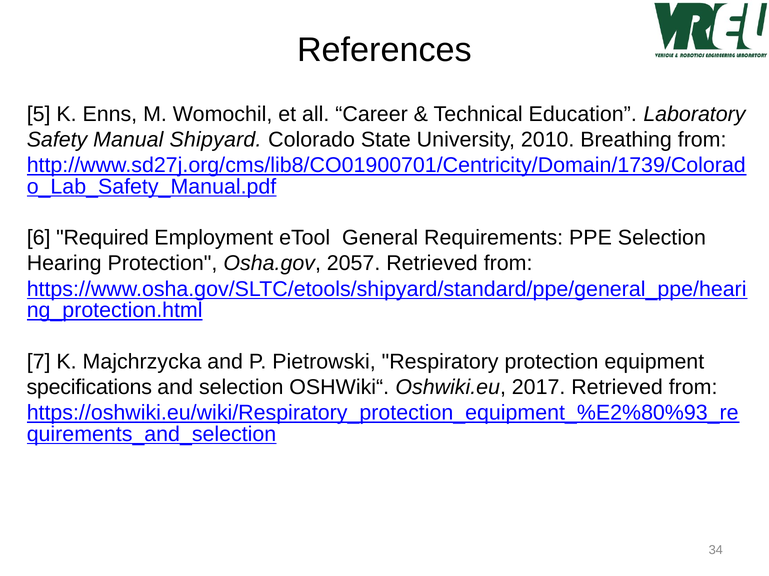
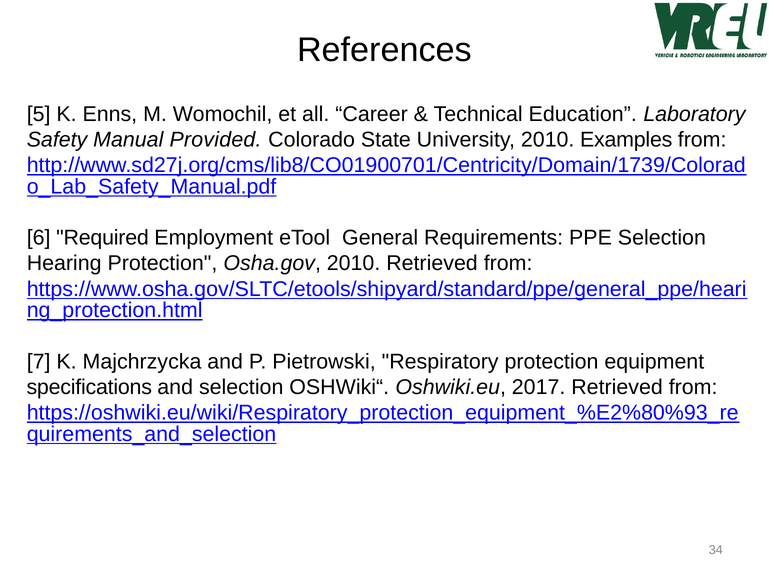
Shipyard: Shipyard -> Provided (216, 140)
Breathing: Breathing -> Examples (626, 140)
Osha.gov 2057: 2057 -> 2010 (354, 264)
